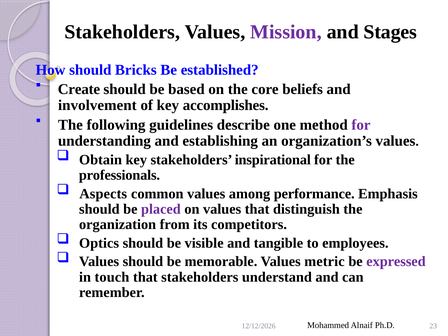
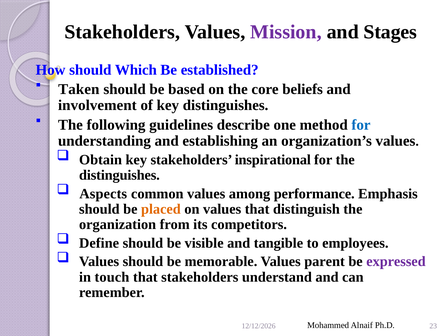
Bricks: Bricks -> Which (136, 70)
Create: Create -> Taken (79, 89)
key accomplishes: accomplishes -> distinguishes (226, 105)
for colour: purple -> blue (361, 125)
professionals: professionals -> distinguishes (119, 175)
placed colour: purple -> orange (161, 209)
Optics: Optics -> Define (99, 243)
metric: metric -> parent (325, 262)
